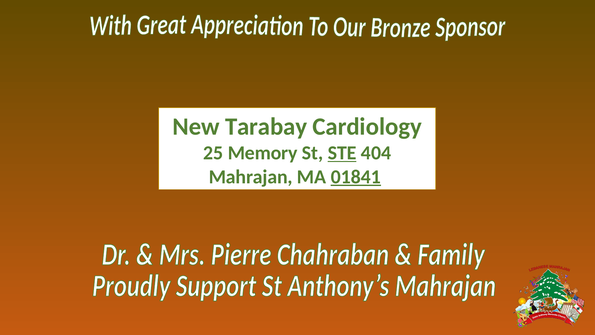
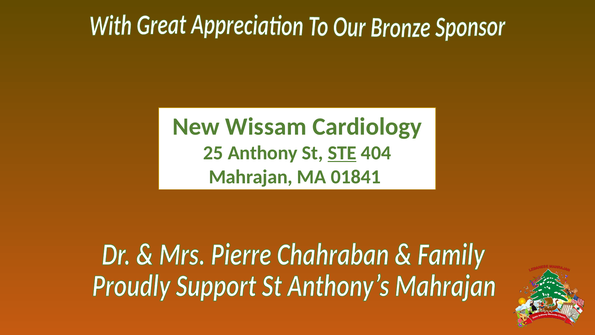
Tarabay: Tarabay -> Wissam (266, 126)
Memory: Memory -> Anthony (263, 153)
01841 underline: present -> none (356, 177)
